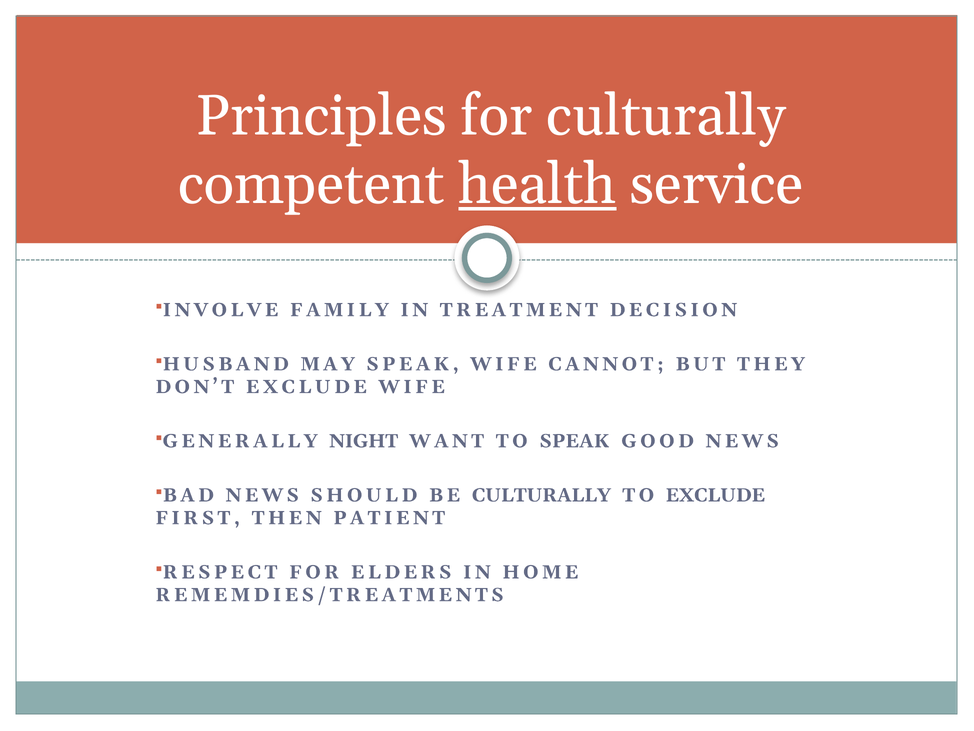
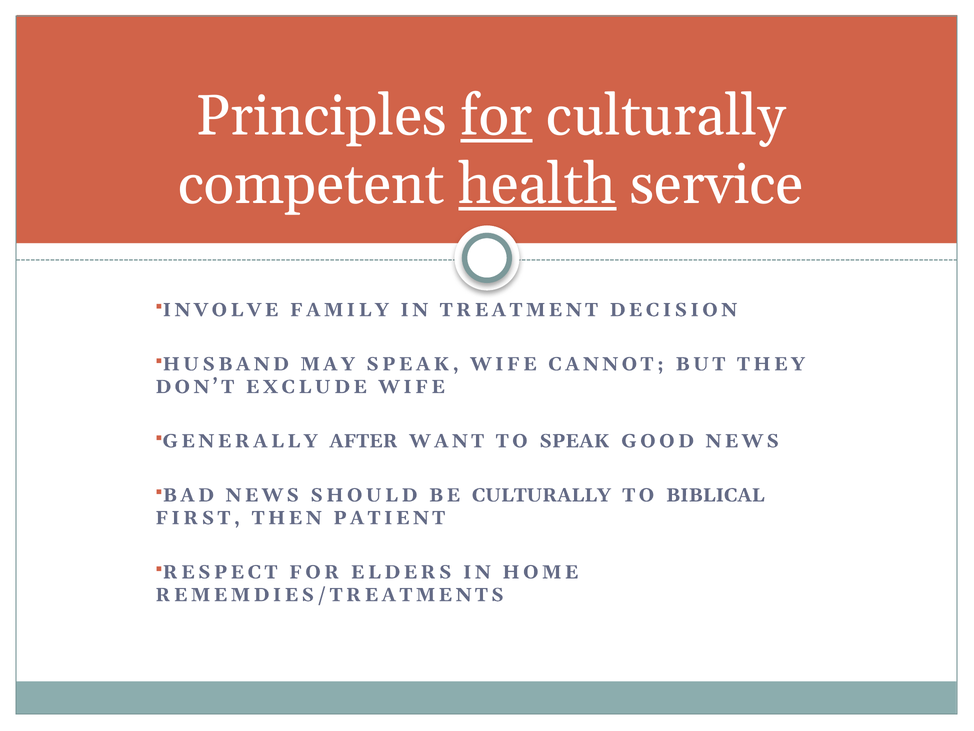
for underline: none -> present (496, 116)
NIGHT: NIGHT -> AFTER (364, 441)
TO EXCLUDE: EXCLUDE -> BIBLICAL (715, 495)
